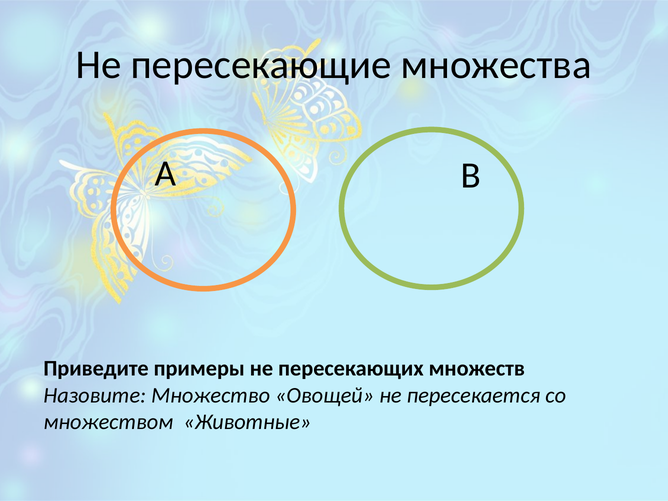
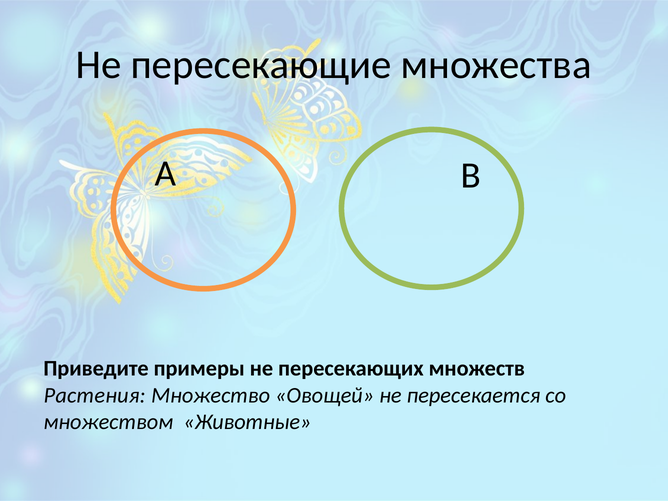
Назовите: Назовите -> Растения (95, 395)
